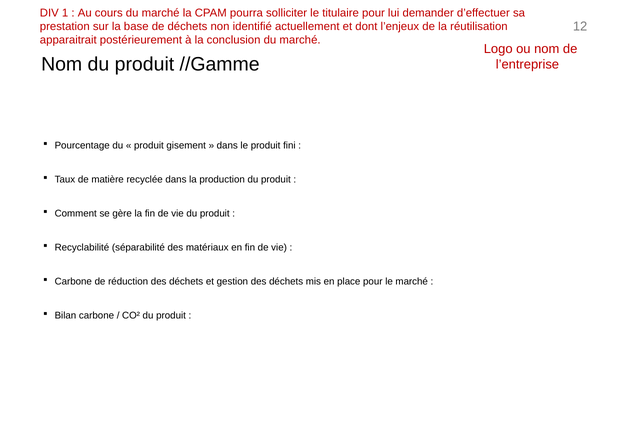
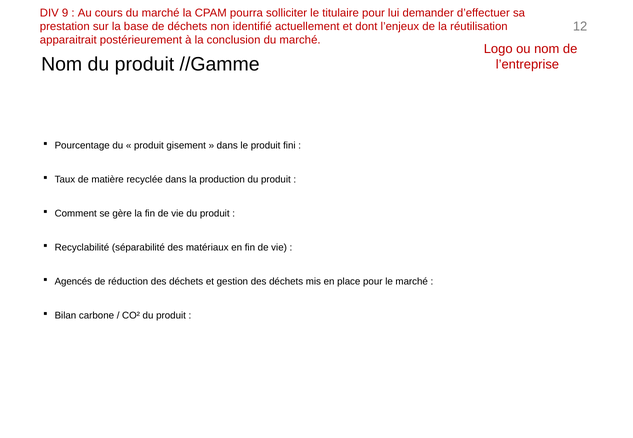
1: 1 -> 9 (65, 13)
Carbone: Carbone -> Agencés (73, 282)
